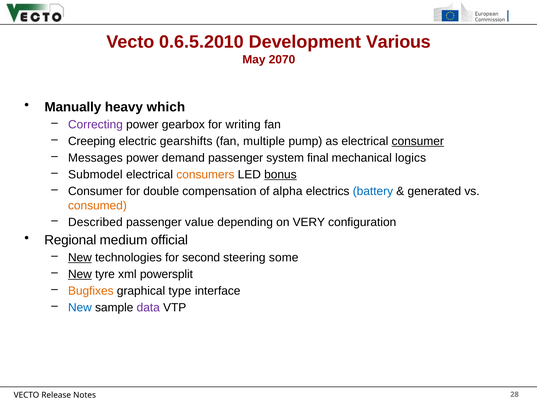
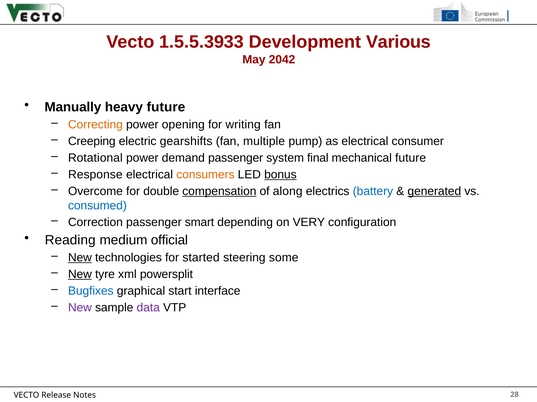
0.6.5.2010: 0.6.5.2010 -> 1.5.5.3933 (202, 42)
2070: 2070 -> 2042 (282, 60)
heavy which: which -> future (166, 107)
Correcting colour: purple -> orange (95, 125)
gearbox: gearbox -> opening (183, 125)
consumer underline: present -> none (418, 142)
Messages: Messages -> Rotational (95, 158)
mechanical logics: logics -> future (411, 158)
Submodel: Submodel -> Response (95, 175)
Consumer: Consumer -> Overcome (95, 192)
compensation underline: none -> present (219, 192)
alpha: alpha -> along (288, 192)
generated underline: none -> present (434, 192)
consumed colour: orange -> blue (97, 206)
Described: Described -> Correction (95, 223)
value: value -> smart (200, 223)
Regional: Regional -> Reading (70, 241)
second: second -> started (201, 258)
Bugfixes colour: orange -> blue (91, 292)
type: type -> start (180, 292)
New colour: blue -> purple (80, 308)
